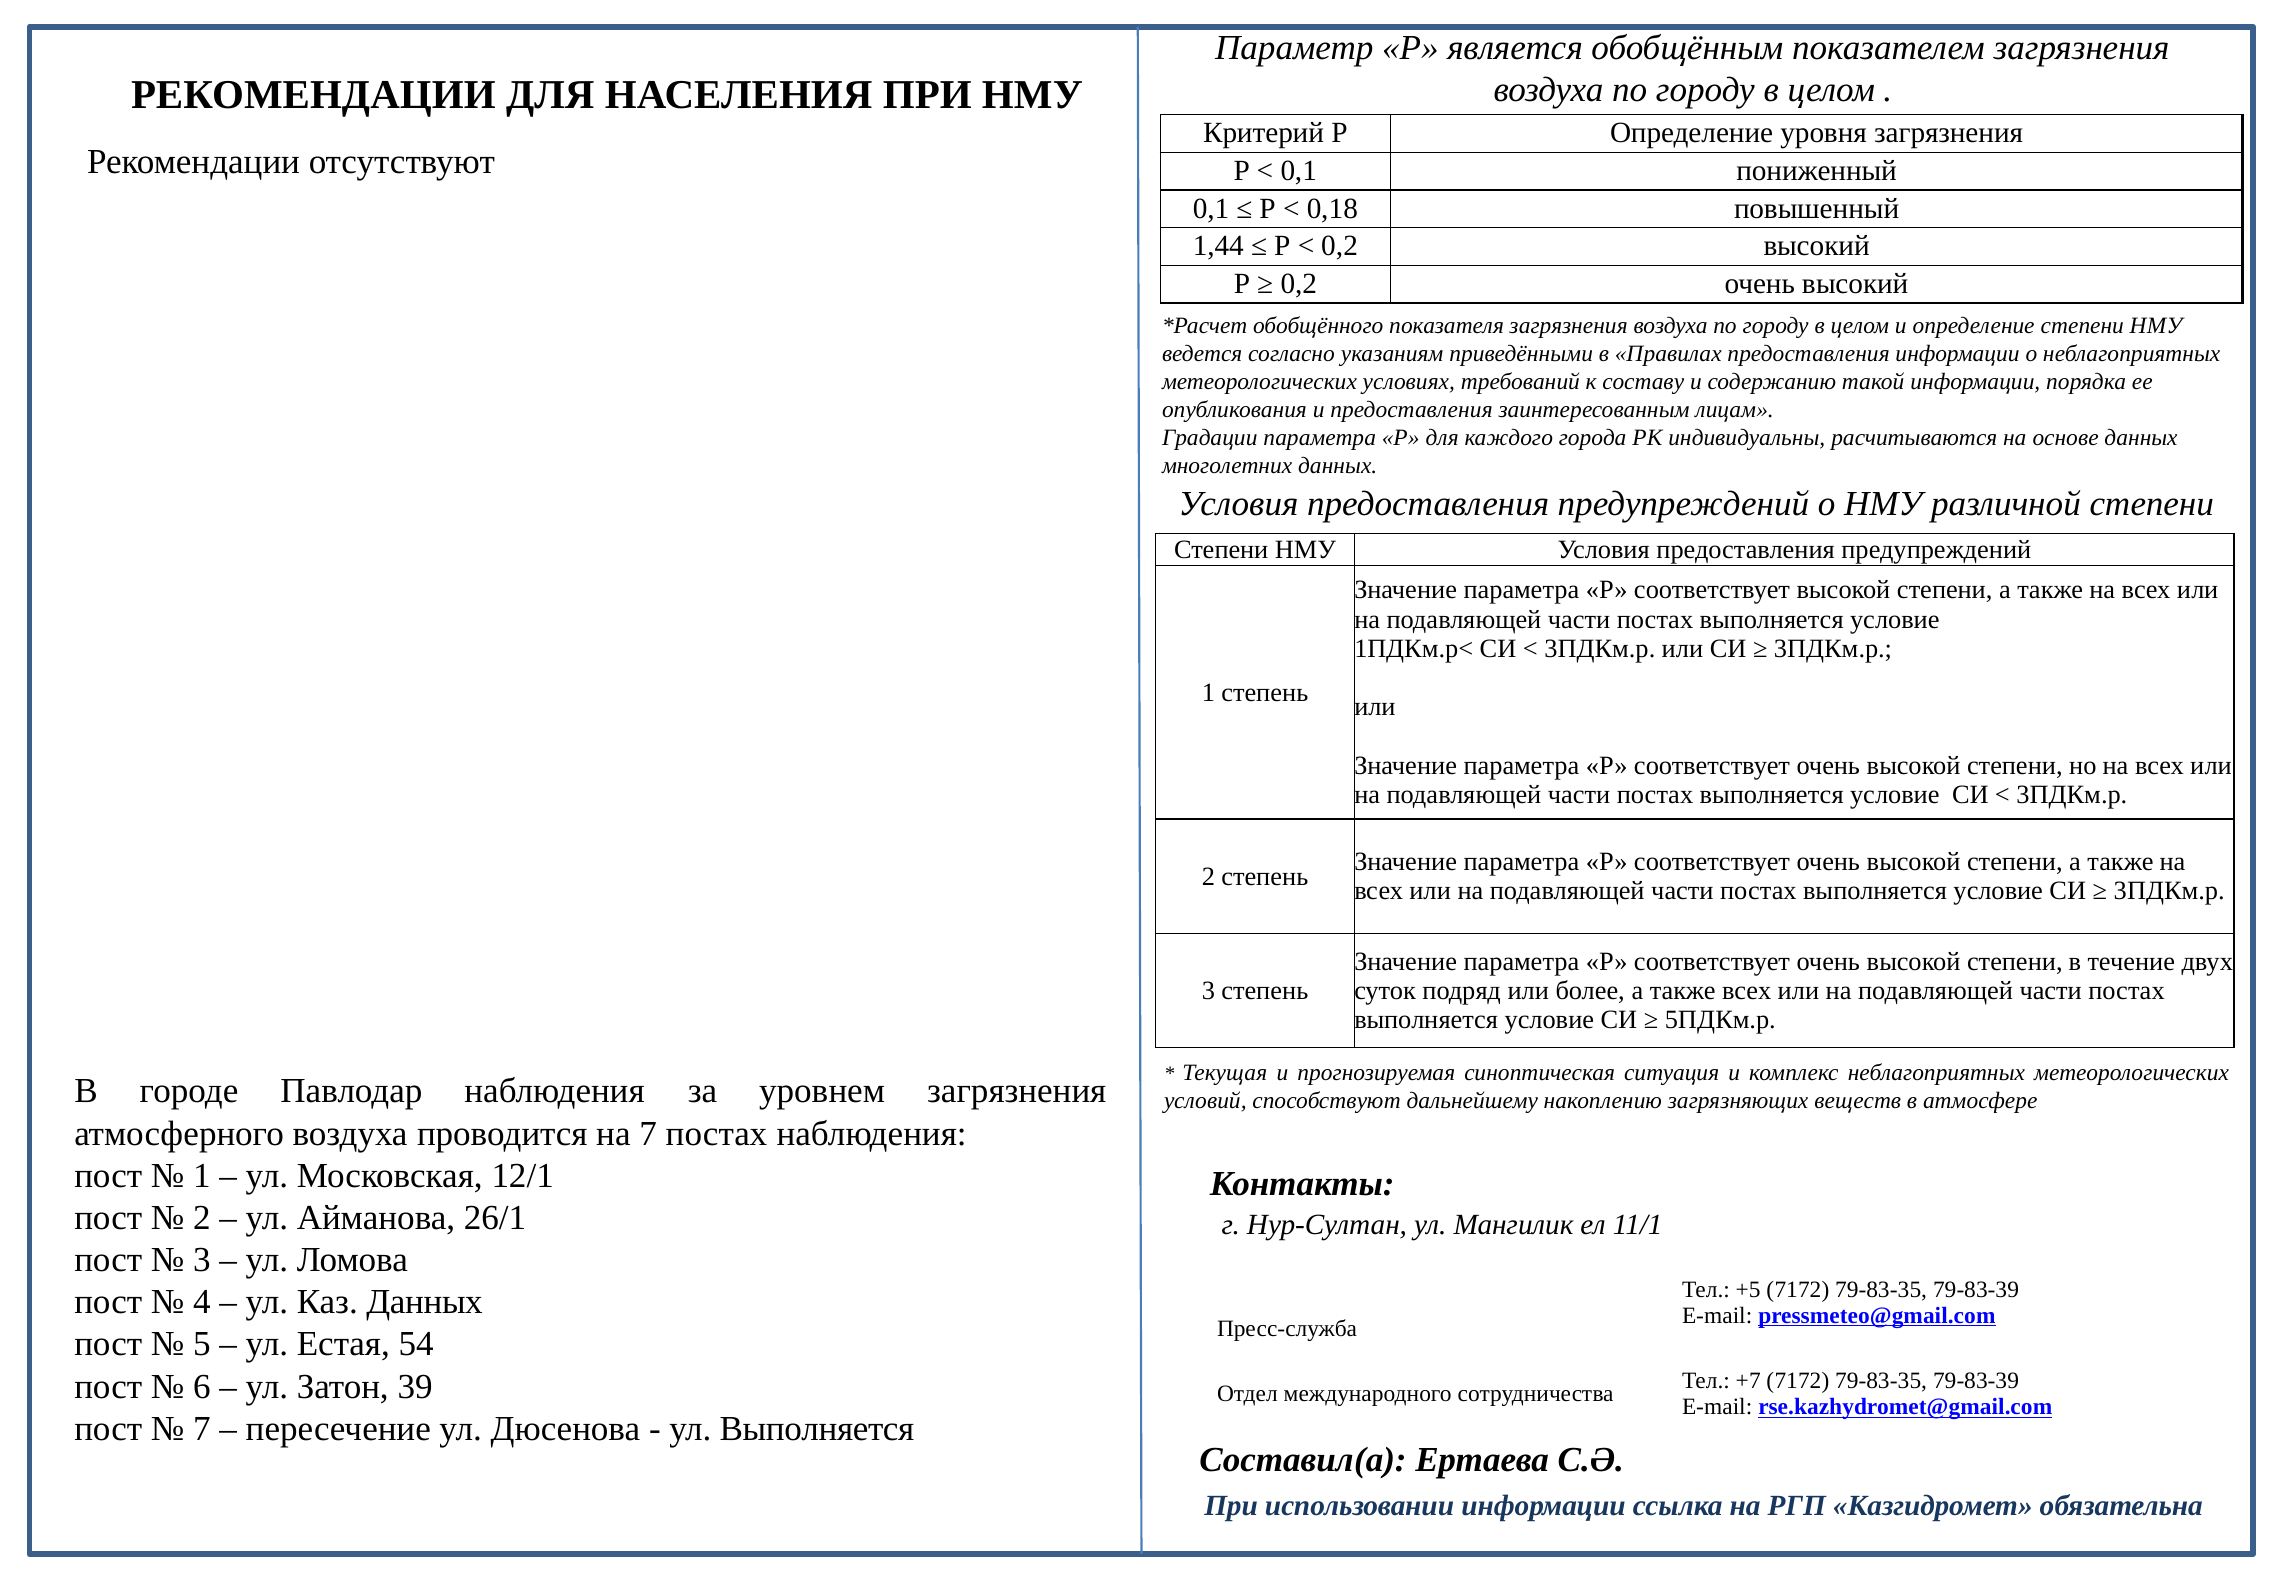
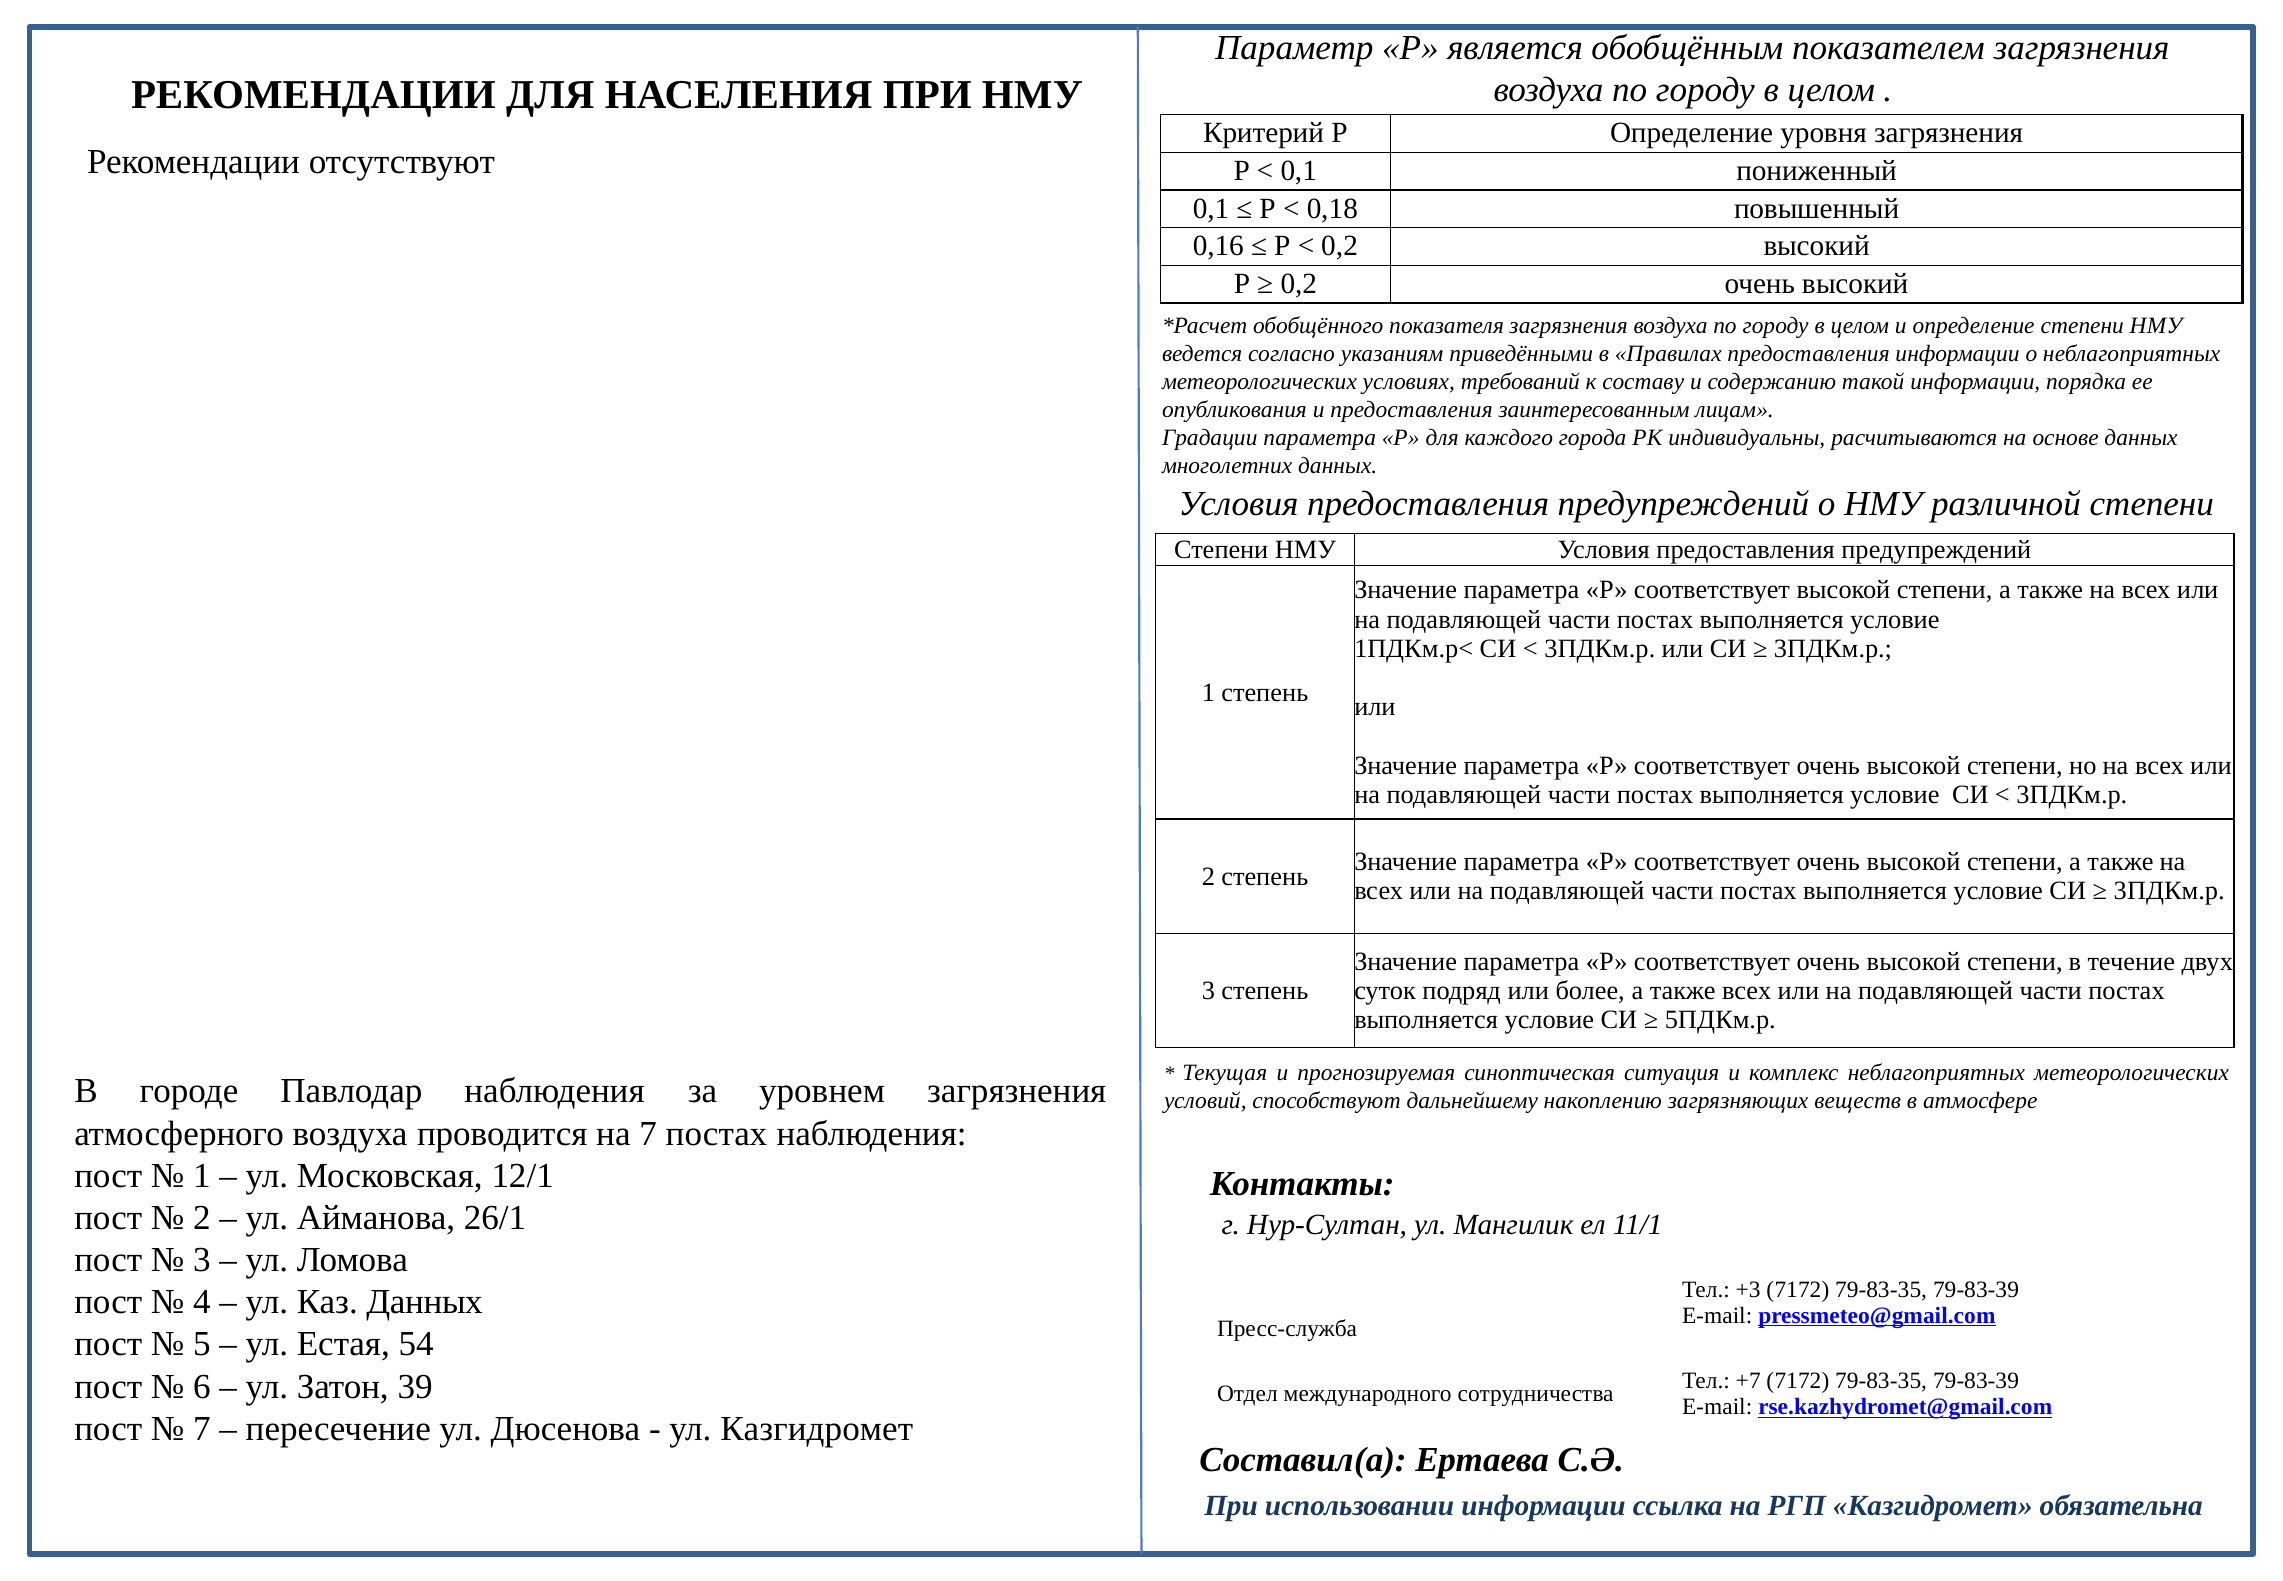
1,44: 1,44 -> 0,16 (1218, 246)
+5: +5 -> +3 (1748, 1289)
ул Выполняется: Выполняется -> Казгидромет (817, 1428)
